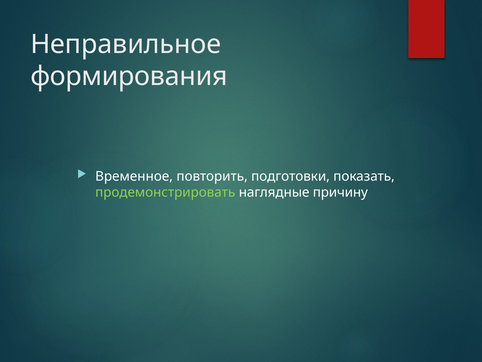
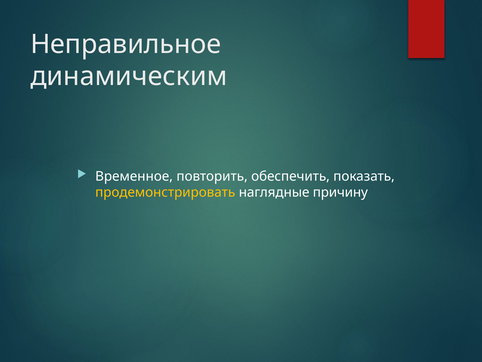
формирования: формирования -> динамическим (129, 76)
подготовки: подготовки -> обеспечить (291, 176)
продемонстрировать colour: light green -> yellow (165, 192)
